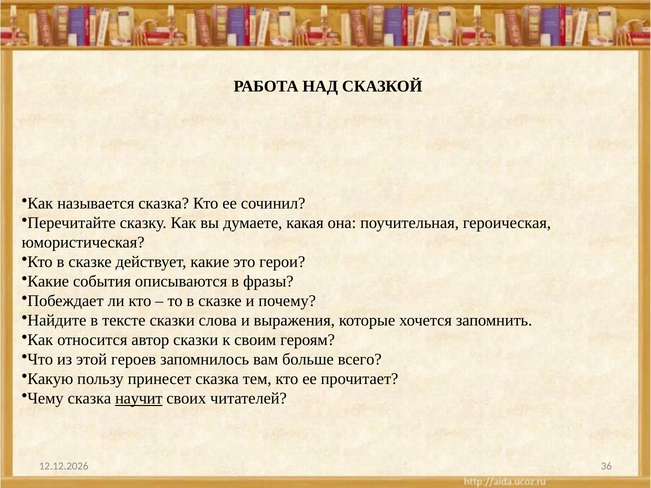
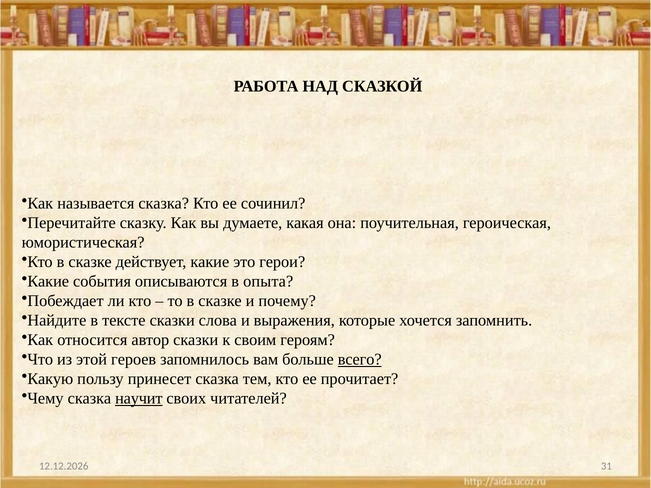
фразы: фразы -> опыта (268, 282)
всего underline: none -> present (360, 360)
36: 36 -> 31 (606, 466)
